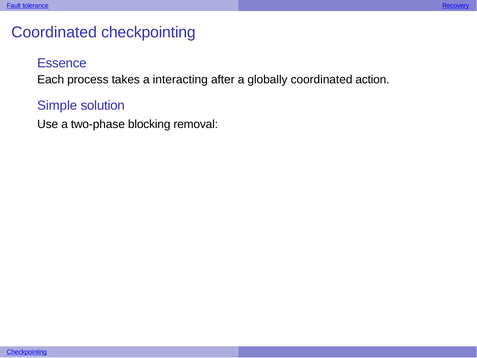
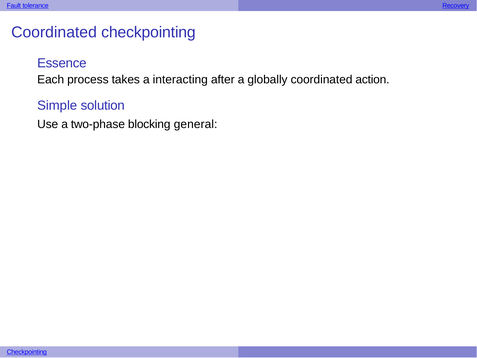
removal: removal -> general (196, 124)
